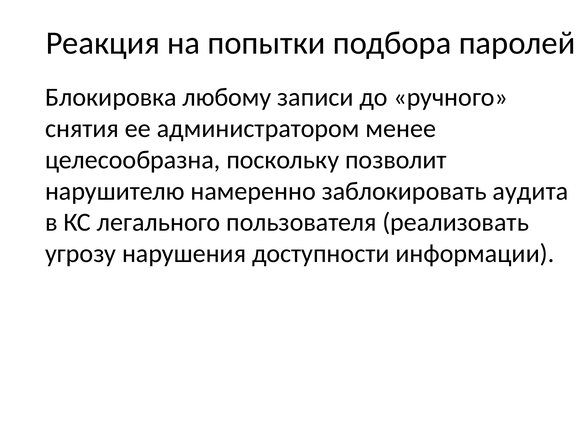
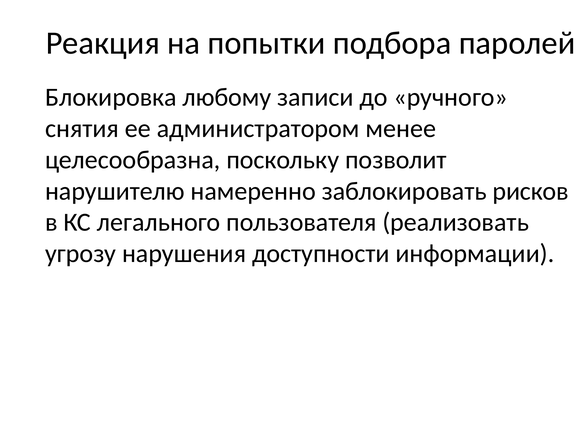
аудита: аудита -> рисков (531, 191)
